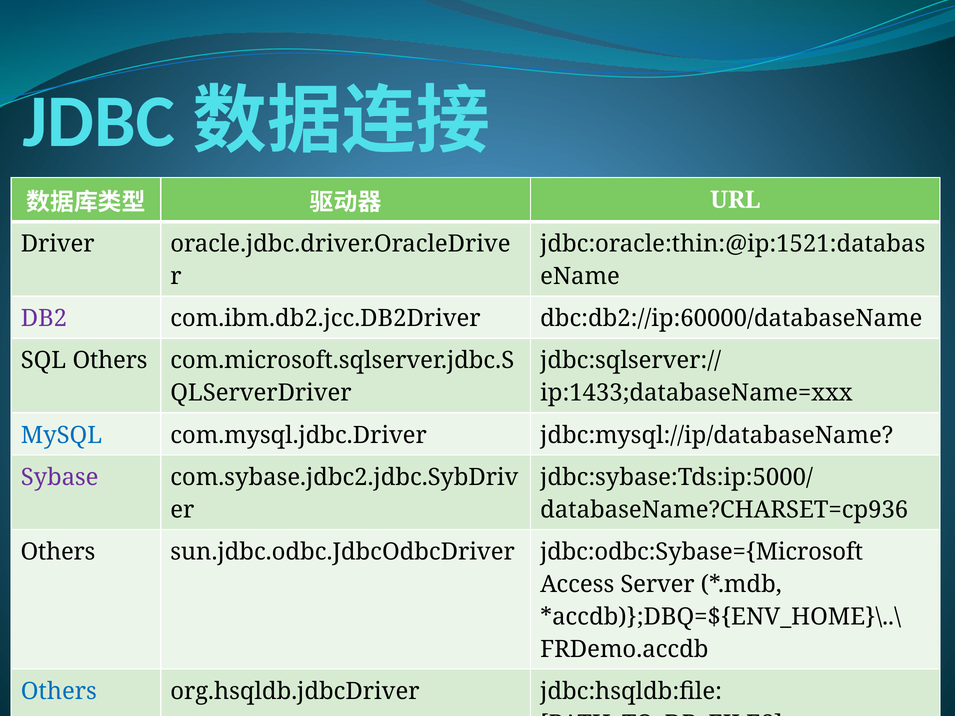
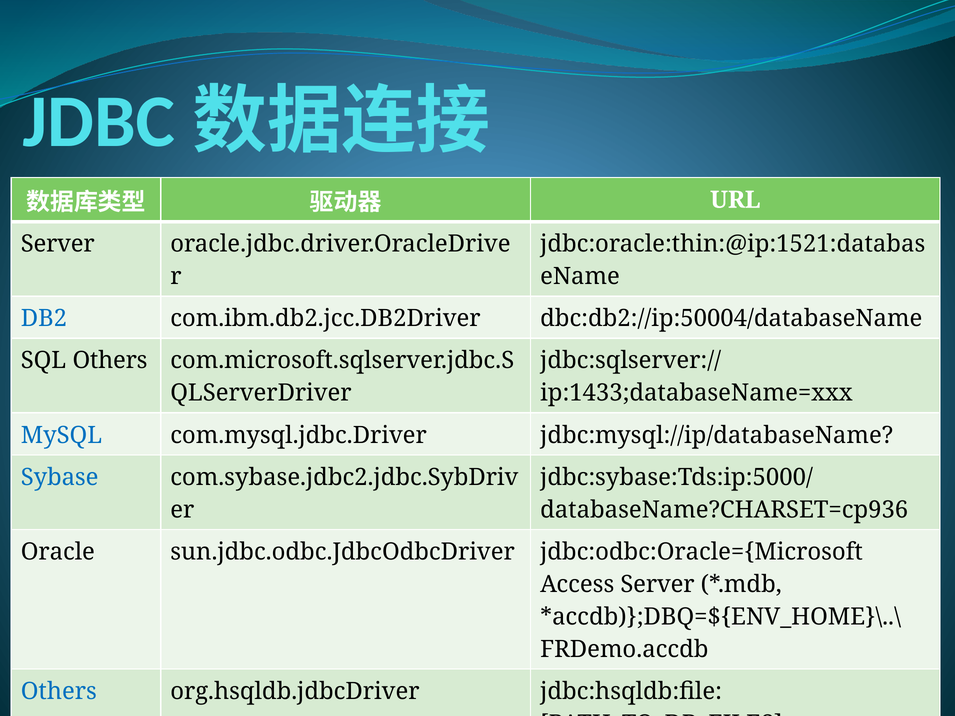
Driver: Driver -> Server (58, 244)
DB2 colour: purple -> blue (44, 319)
dbc:db2://ip:60000/databaseName: dbc:db2://ip:60000/databaseName -> dbc:db2://ip:50004/databaseName (731, 319)
Sybase colour: purple -> blue (60, 477)
Others: Others -> Oracle (58, 552)
jdbc:odbc:Sybase={Microsoft: jdbc:odbc:Sybase={Microsoft -> jdbc:odbc:Oracle={Microsoft (702, 552)
